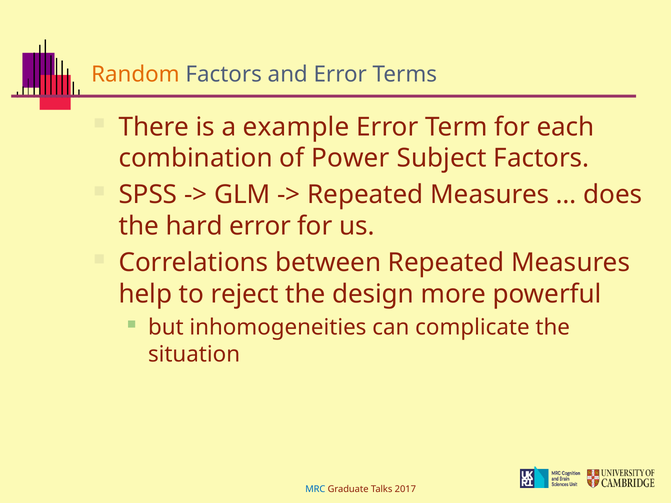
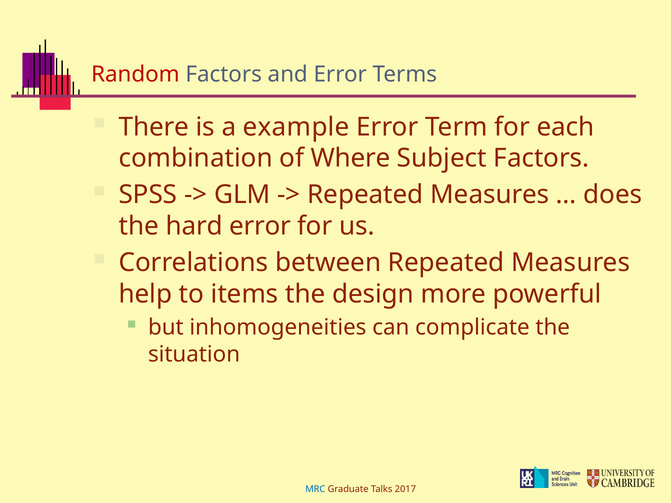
Random colour: orange -> red (135, 74)
Power: Power -> Where (351, 158)
reject: reject -> items (245, 294)
